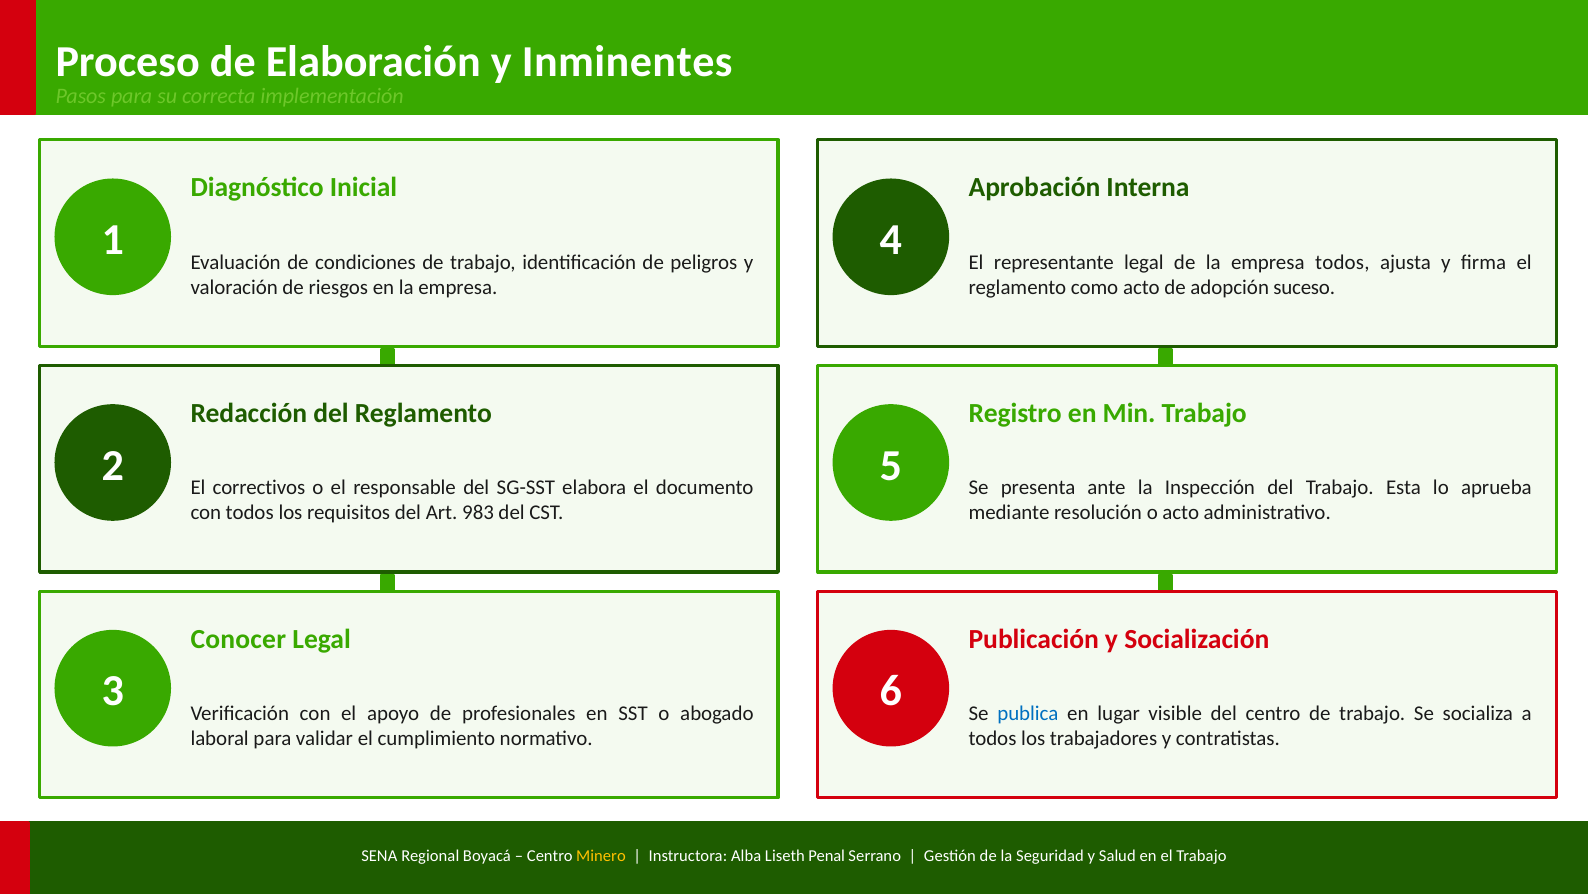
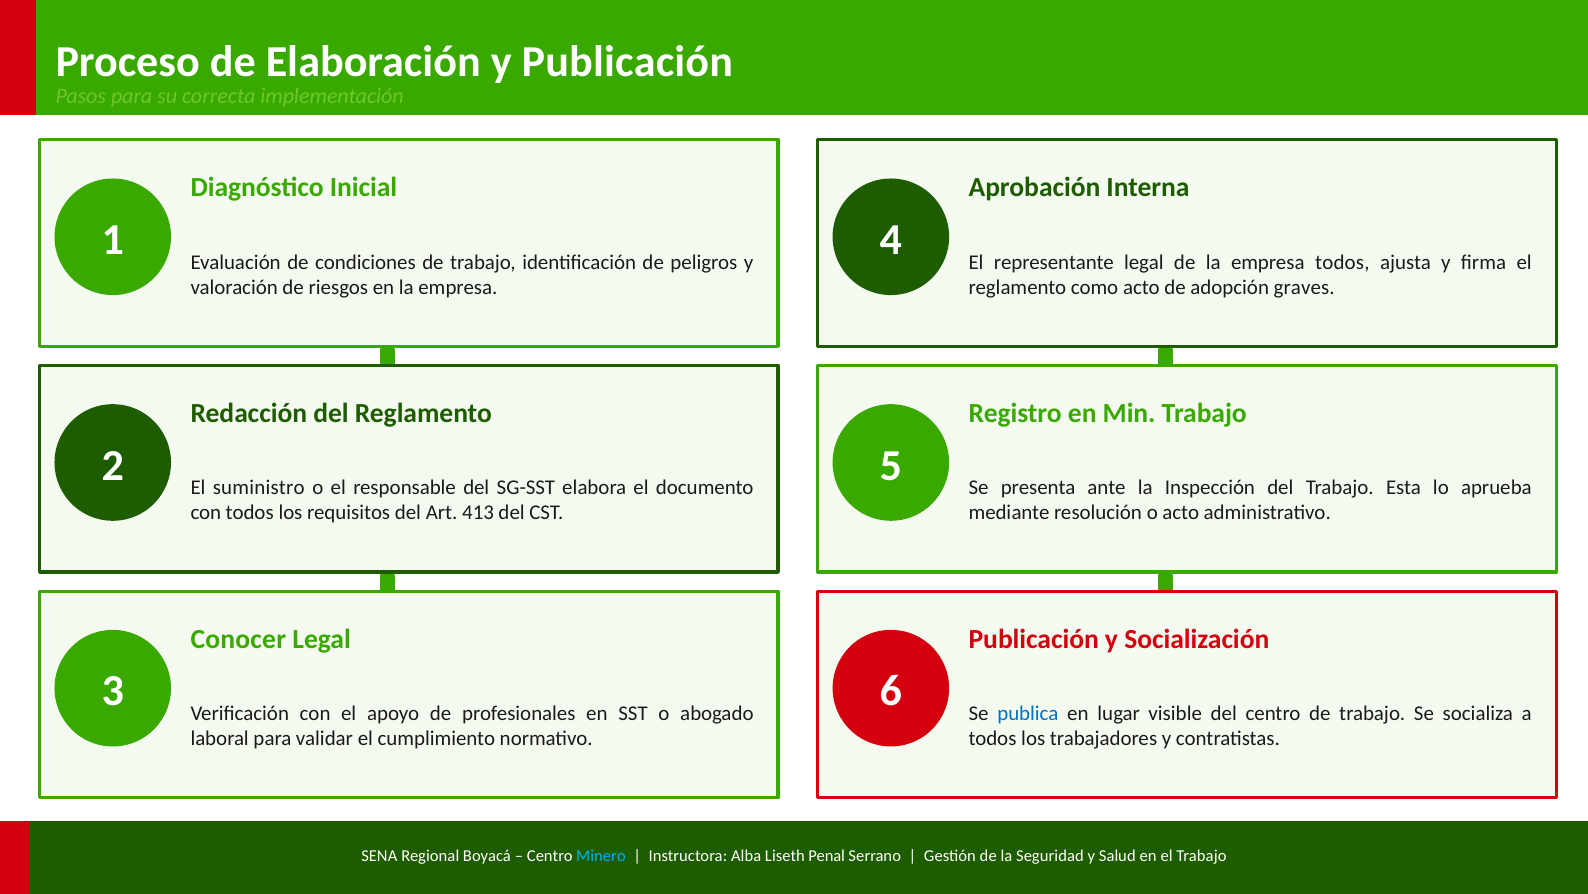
y Inminentes: Inminentes -> Publicación (627, 62)
suceso: suceso -> graves (1304, 287)
correctivos: correctivos -> suministro (259, 487)
983: 983 -> 413 (478, 513)
Minero colour: yellow -> light blue (601, 855)
